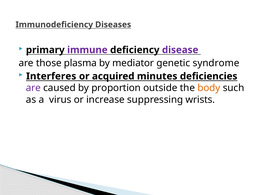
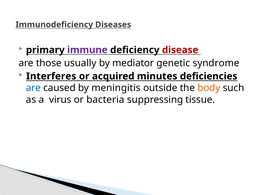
disease colour: purple -> red (180, 50)
plasma: plasma -> usually (80, 63)
are colour: purple -> blue (33, 88)
proportion: proportion -> meningitis (116, 88)
increase: increase -> bacteria (105, 100)
wrists: wrists -> tissue (200, 100)
